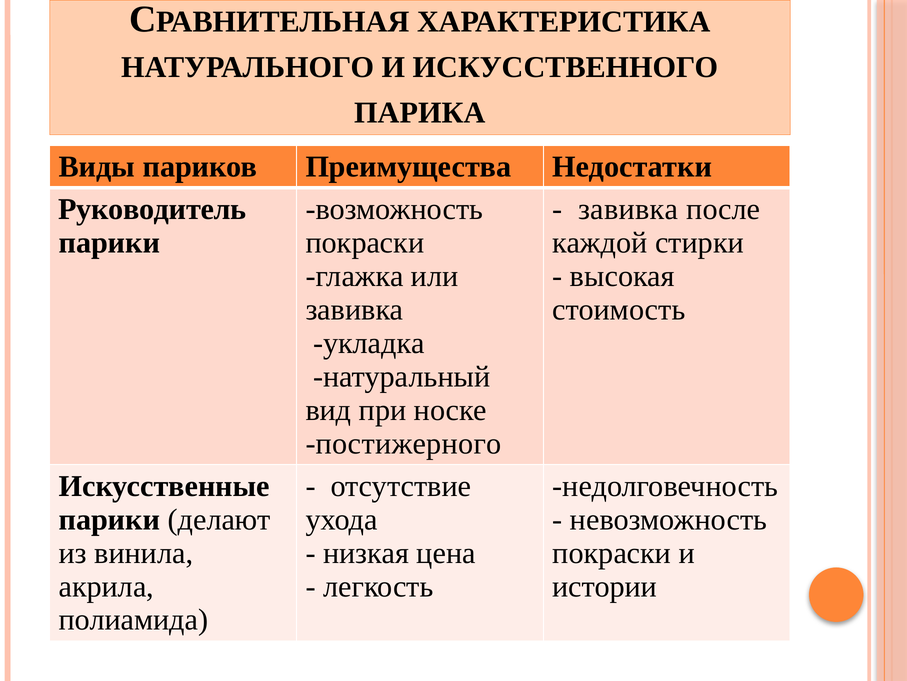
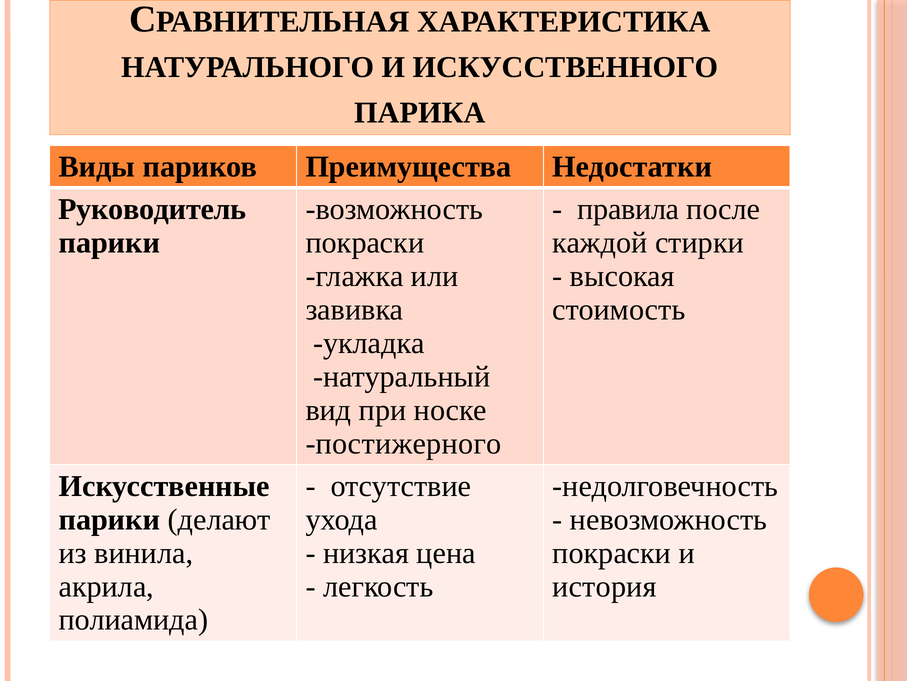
завивка: завивка -> правила (628, 209)
истории: истории -> история (605, 586)
